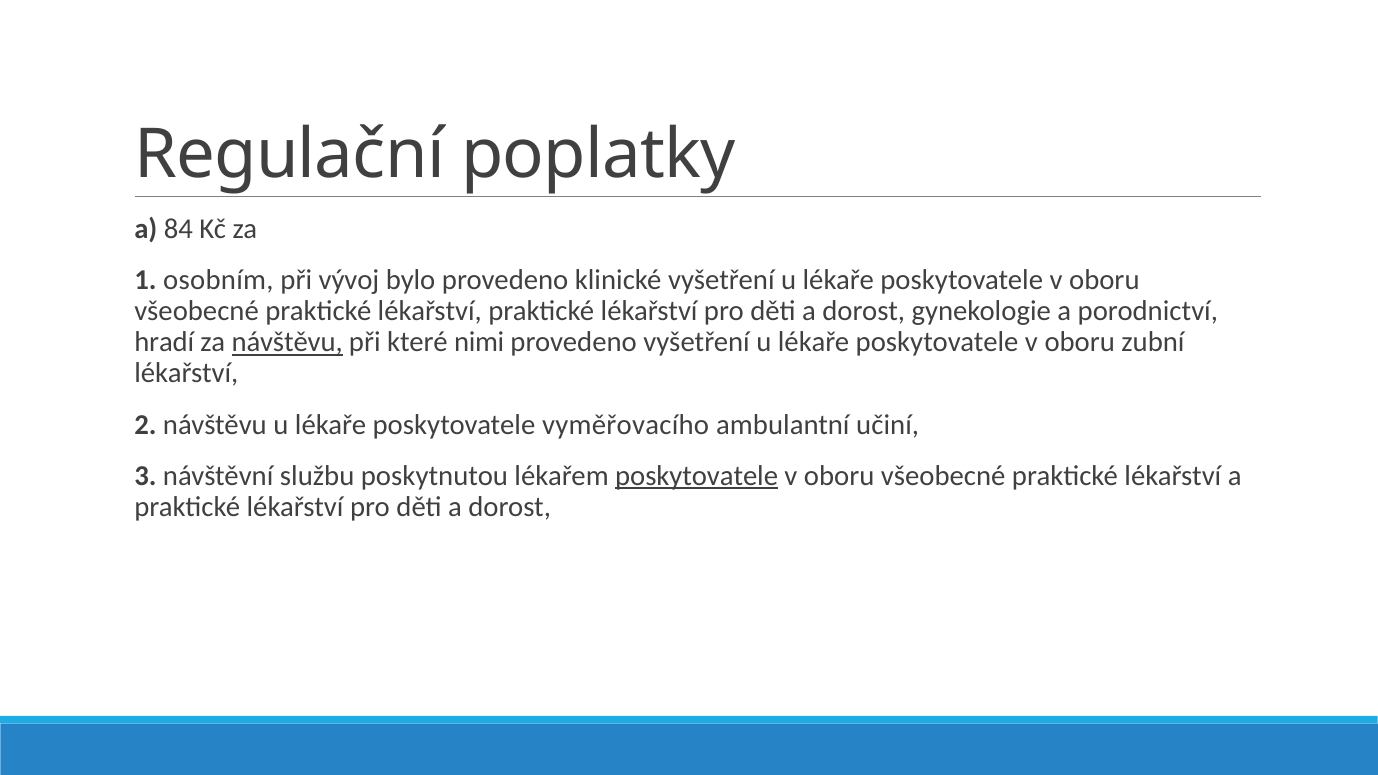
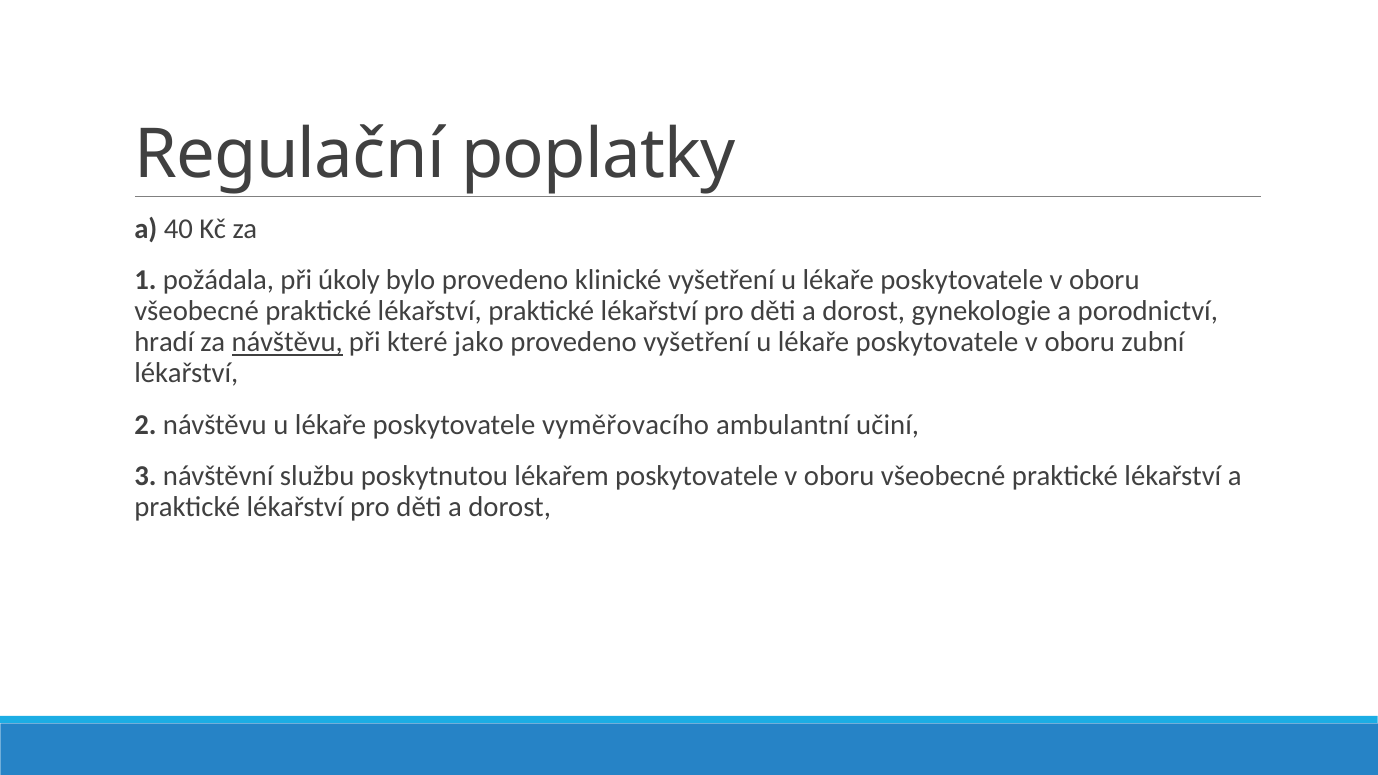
84: 84 -> 40 (178, 229)
osobním: osobním -> požádala (219, 280)
vývoj: vývoj -> úkoly (349, 280)
nimi: nimi -> jako (479, 342)
poskytovatele underline: present -> none (697, 476)
